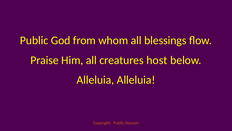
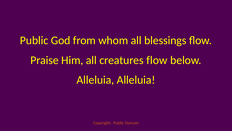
creatures host: host -> flow (157, 60)
